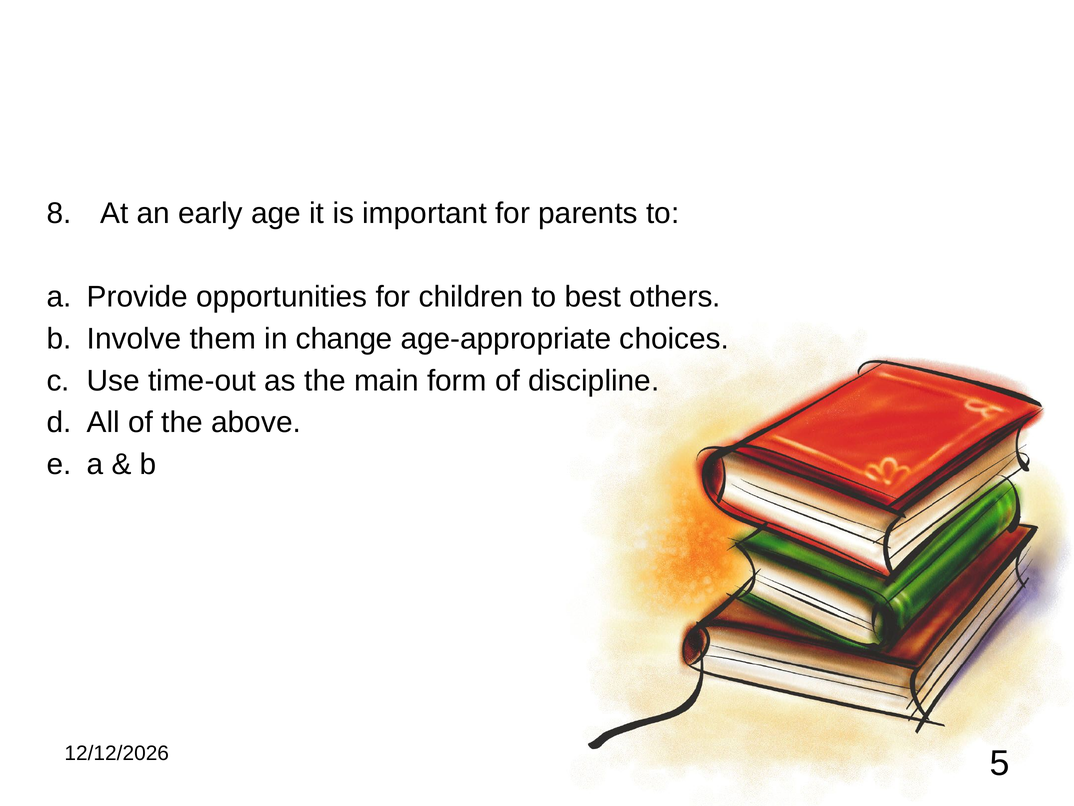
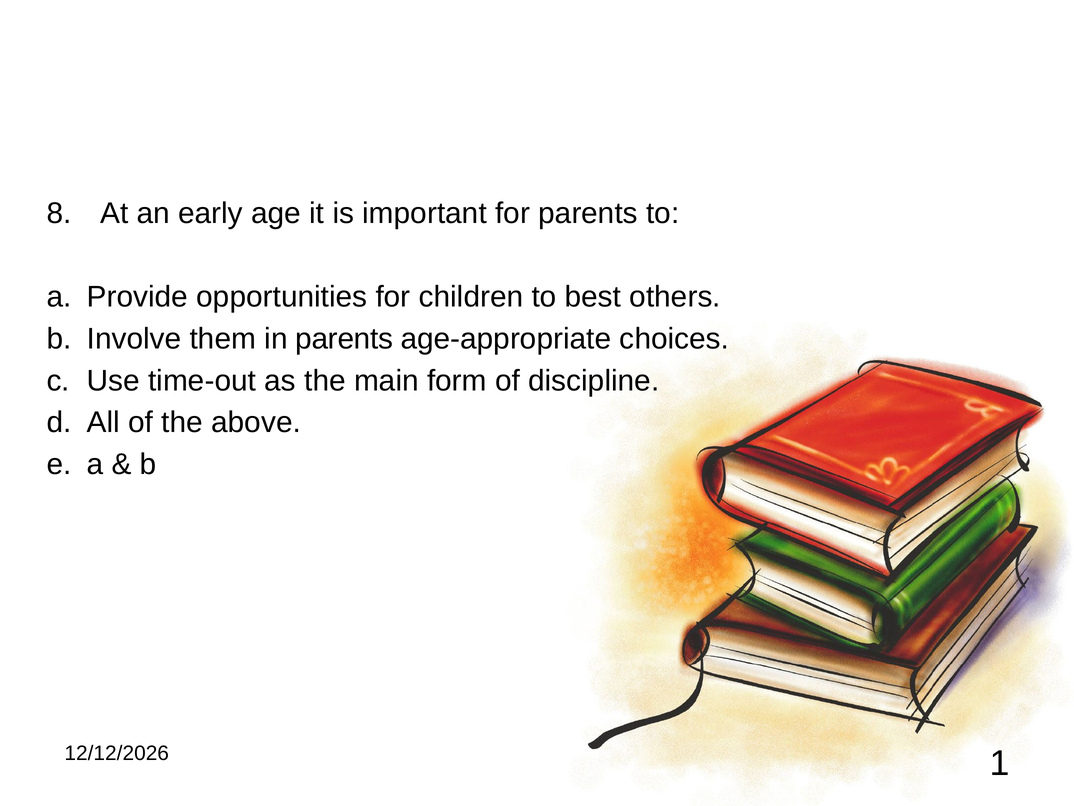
in change: change -> parents (344, 339)
5: 5 -> 1 (1000, 763)
